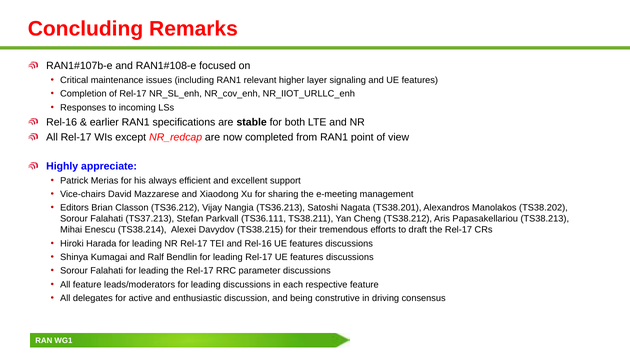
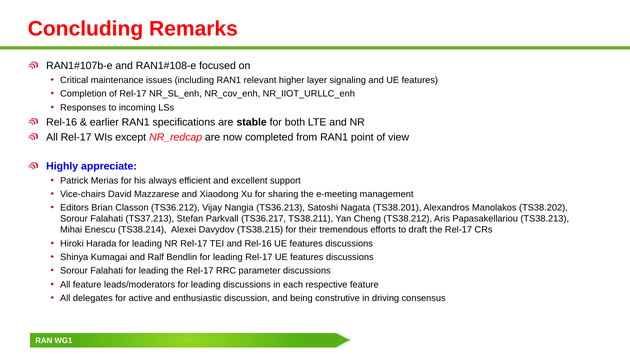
TS36.111: TS36.111 -> TS36.217 (264, 219)
